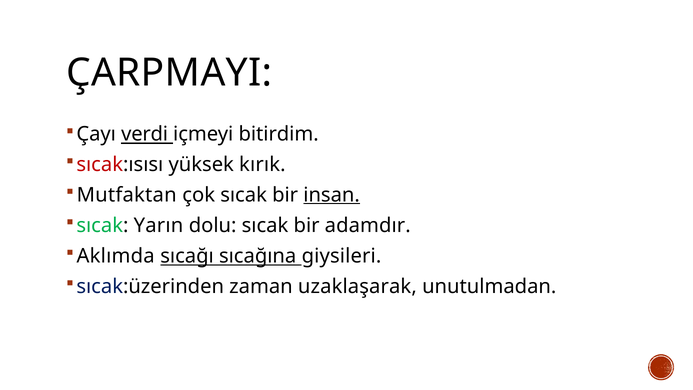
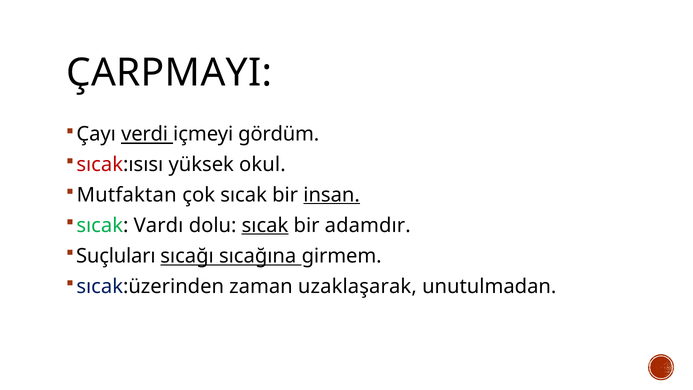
bitirdim: bitirdim -> gördüm (279, 134)
kırık: kırık -> okul (262, 164)
Yarın: Yarın -> Vardı (159, 225)
sıcak underline: none -> present (265, 225)
Aklımda: Aklımda -> Suçluları (116, 256)
giysileri: giysileri -> girmem (342, 256)
